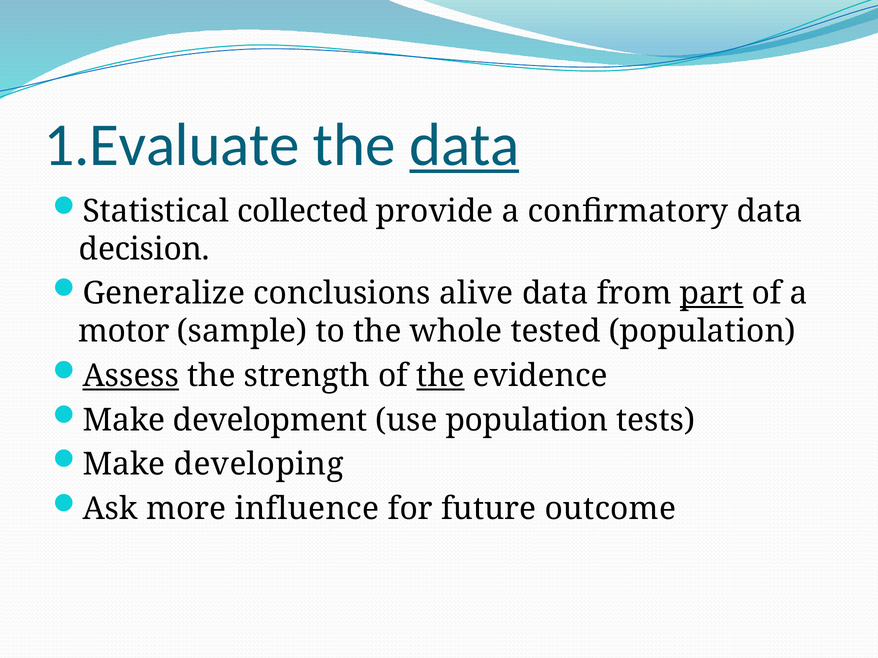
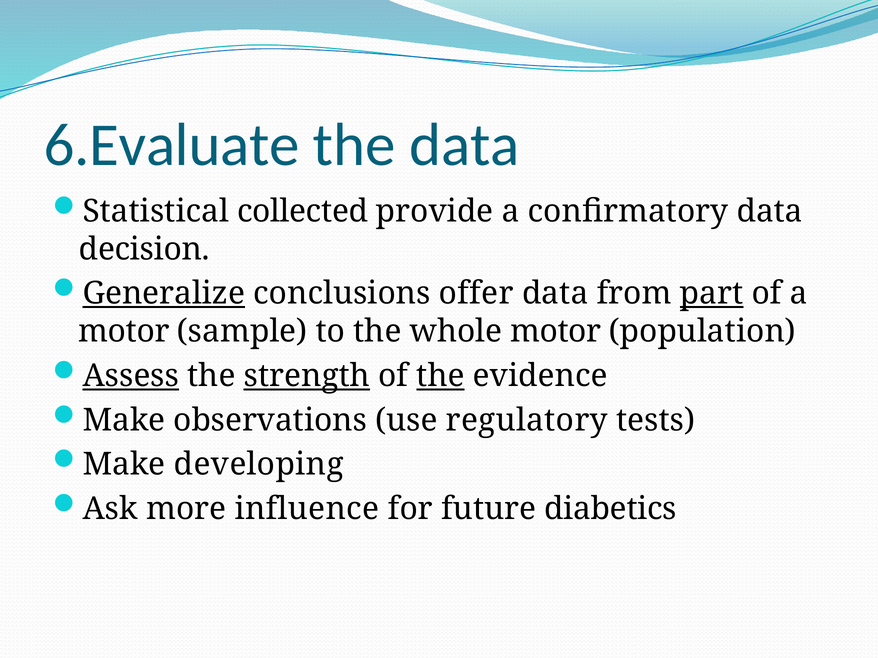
1.Evaluate: 1.Evaluate -> 6.Evaluate (172, 145)
data underline: present -> none (464, 145)
Generalize underline: none -> present (164, 294)
alive: alive -> offer (476, 294)
whole tested: tested -> motor (556, 332)
strength underline: none -> present (307, 376)
development: development -> observations (270, 420)
use population: population -> regulatory (527, 420)
outcome: outcome -> diabetics (611, 509)
